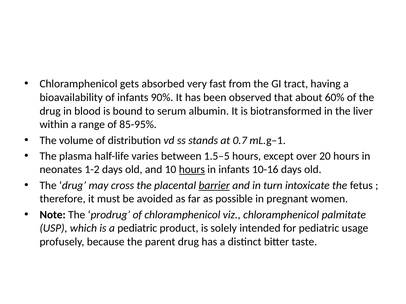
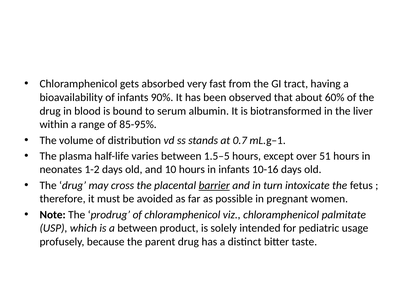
20: 20 -> 51 (325, 156)
hours underline: present -> none (192, 170)
a pediatric: pediatric -> between (137, 229)
